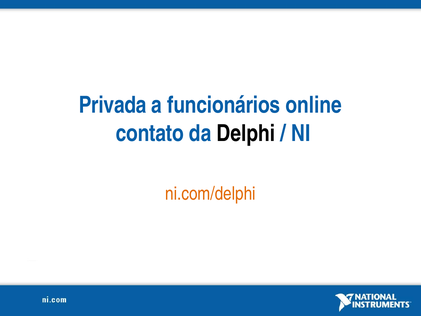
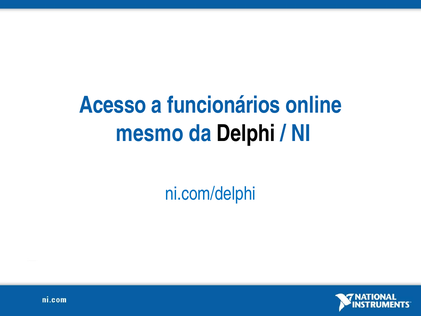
Privada: Privada -> Acesso (113, 105)
contato: contato -> mesmo (150, 133)
ni.com/delphi colour: orange -> blue (210, 194)
